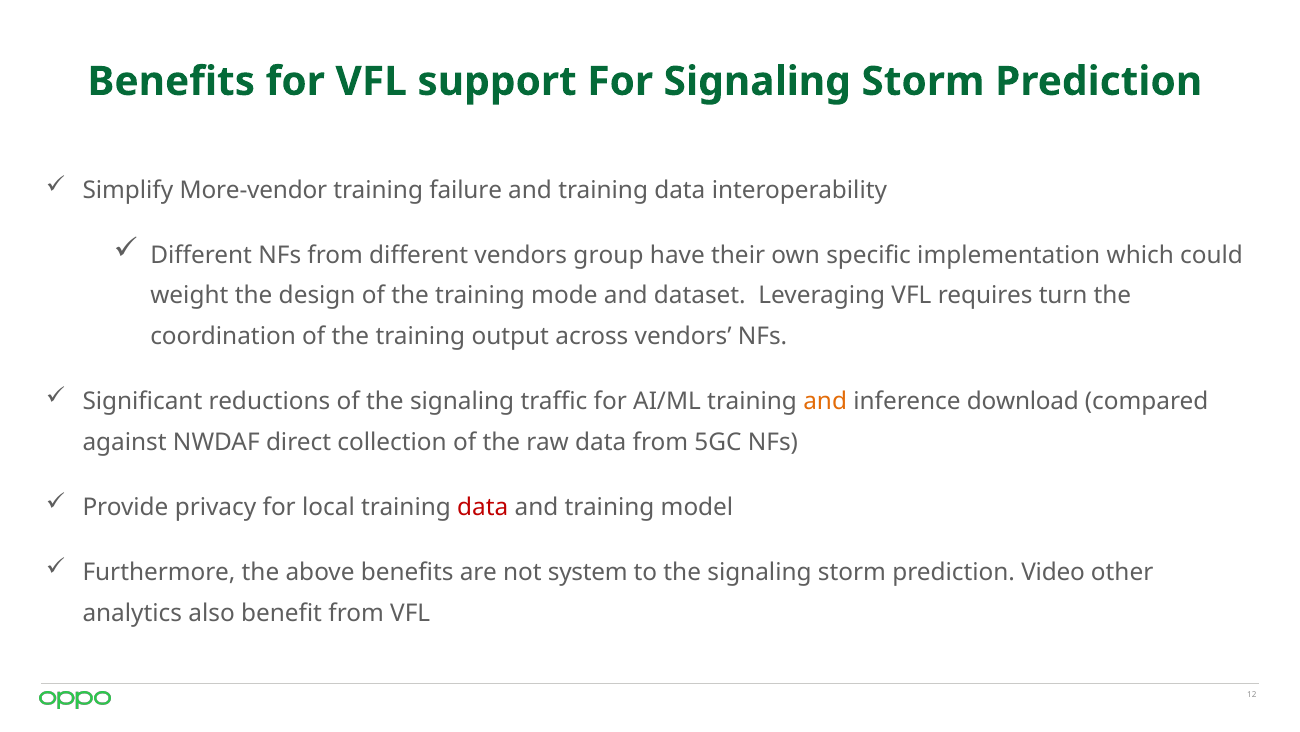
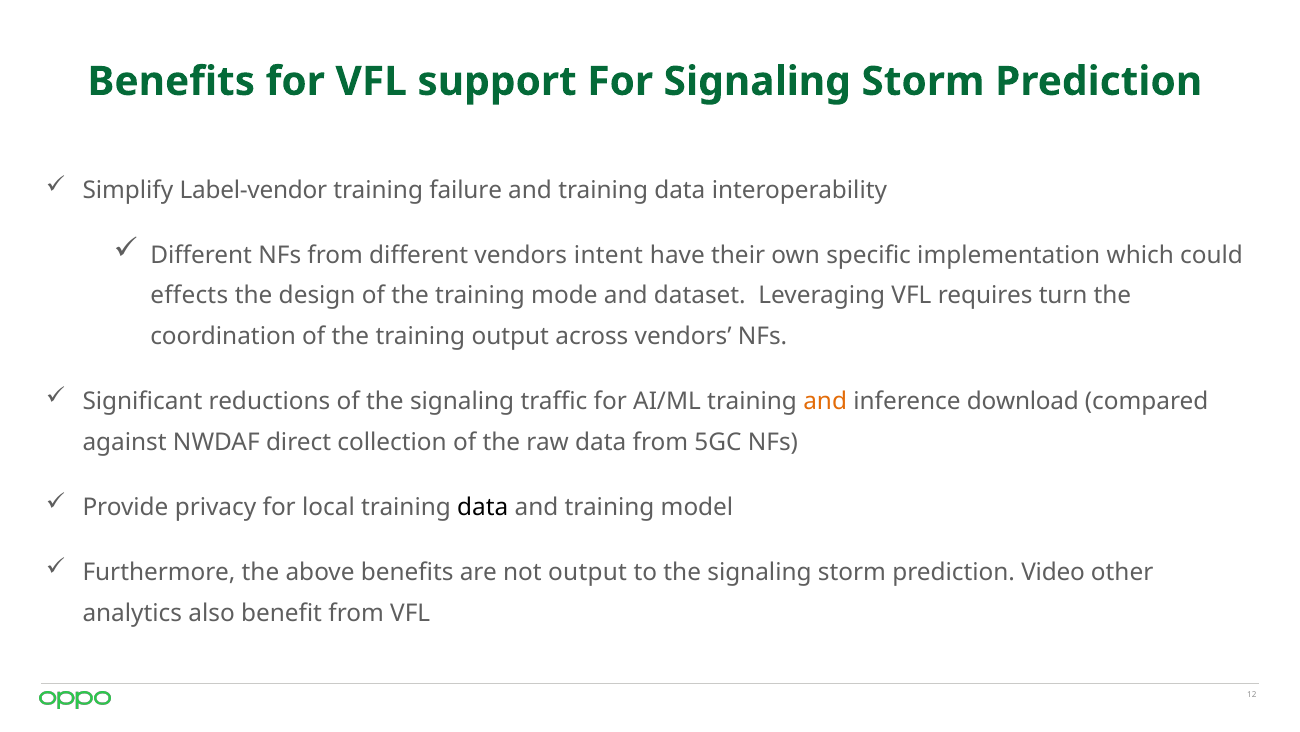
More-vendor: More-vendor -> Label-vendor (253, 190)
group: group -> intent (608, 255)
weight: weight -> effects (189, 295)
data colour: red -> black (483, 507)
not system: system -> output (588, 572)
